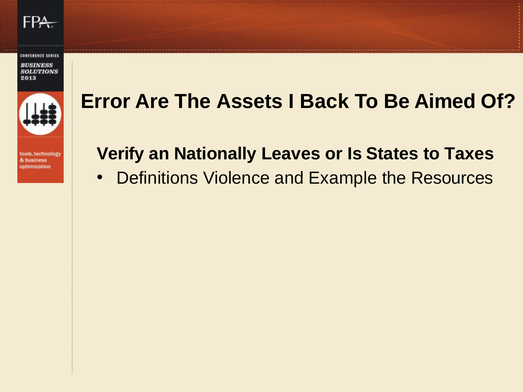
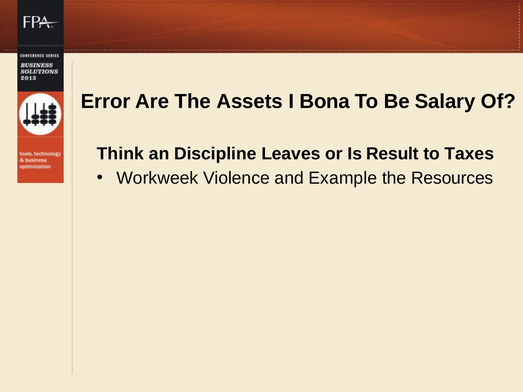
Back: Back -> Bona (325, 102)
Aimed: Aimed -> Salary (445, 102)
Verify: Verify -> Think (120, 154)
Nationally: Nationally -> Discipline (215, 154)
States: States -> Result (392, 154)
Definitions: Definitions -> Workweek (157, 178)
